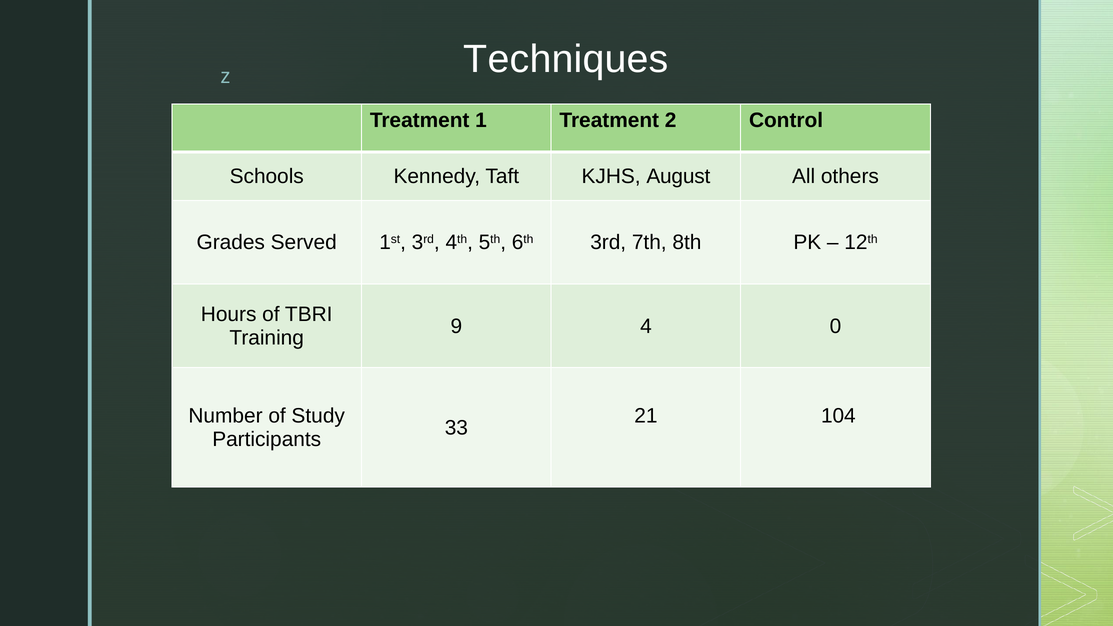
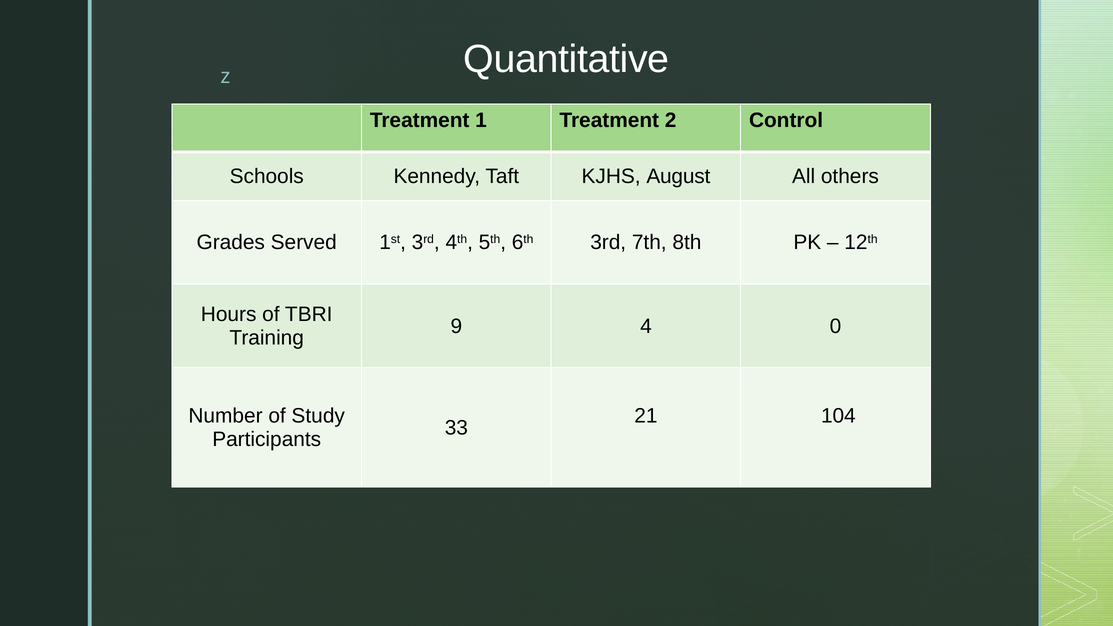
Techniques: Techniques -> Quantitative (566, 59)
